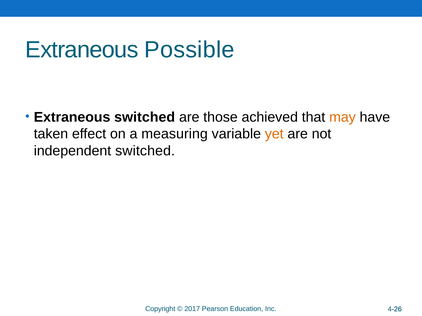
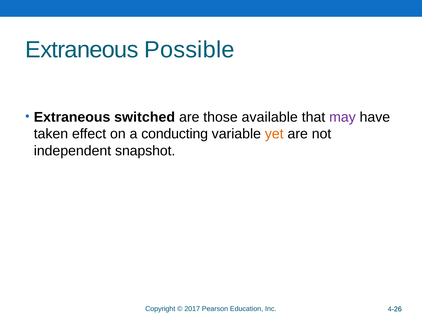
achieved: achieved -> available (270, 117)
may colour: orange -> purple (342, 117)
measuring: measuring -> conducting (175, 134)
independent switched: switched -> snapshot (145, 151)
